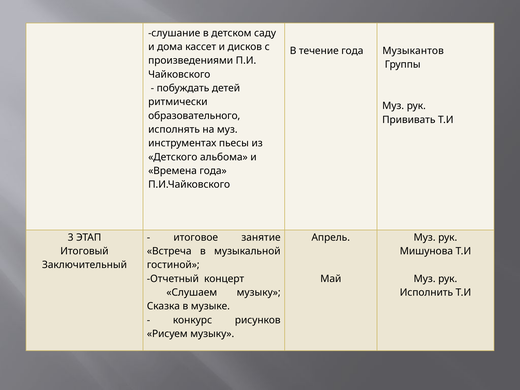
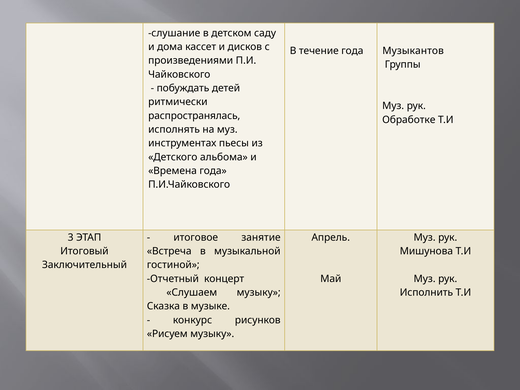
образовательного: образовательного -> распространялась (194, 116)
Прививать: Прививать -> Обработке (409, 120)
